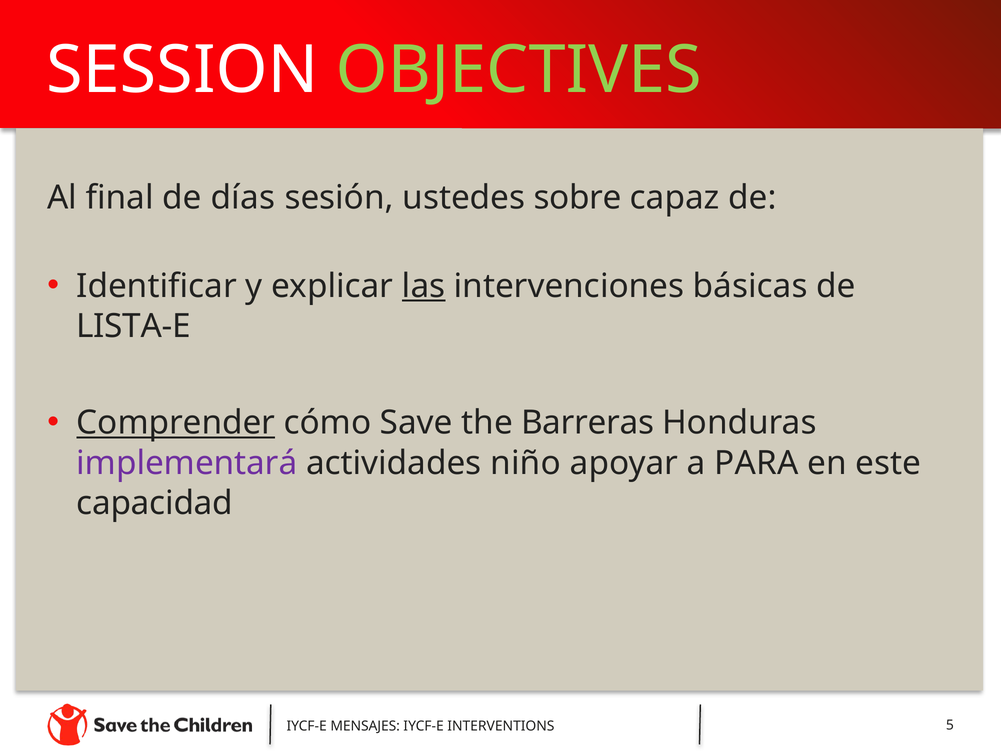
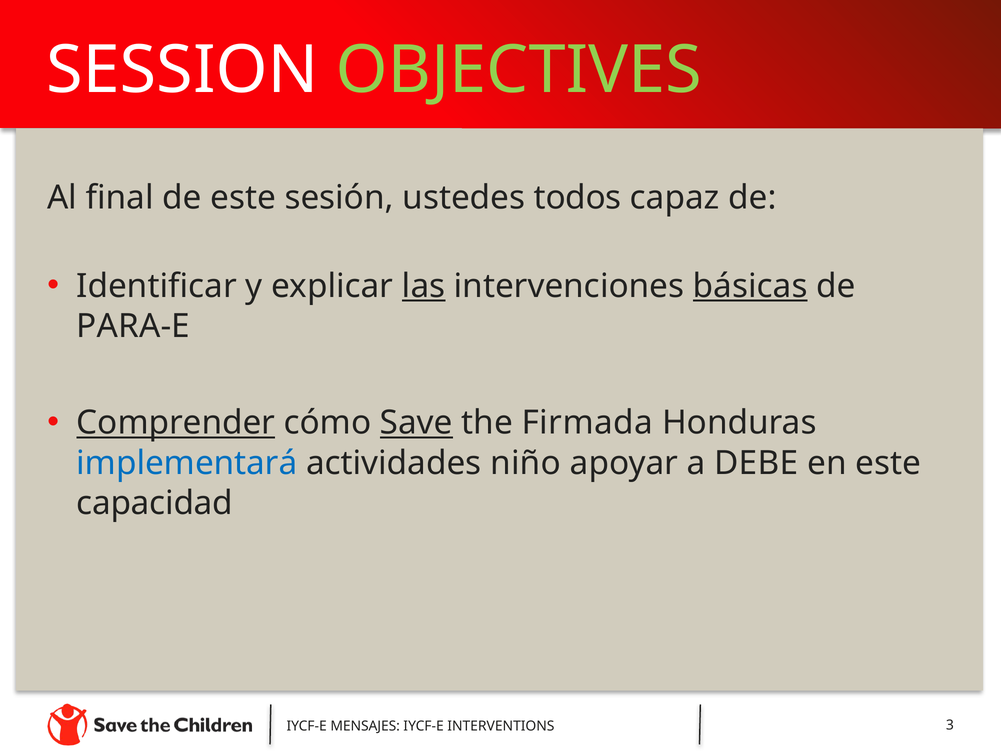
de días: días -> este (243, 198)
sobre: sobre -> todos (578, 198)
básicas underline: none -> present (750, 286)
LISTA-E: LISTA-E -> PARA-E (133, 326)
Save underline: none -> present (416, 423)
Barreras: Barreras -> Firmada (587, 423)
implementará colour: purple -> blue (187, 463)
PARA: PARA -> DEBE (756, 463)
5: 5 -> 3 (950, 725)
